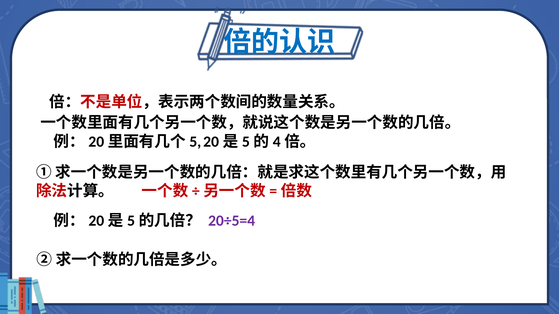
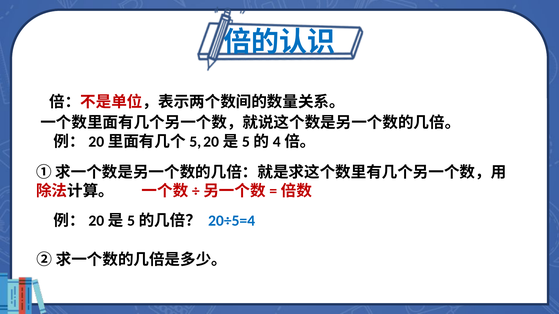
20÷5=4 colour: purple -> blue (232, 221)
